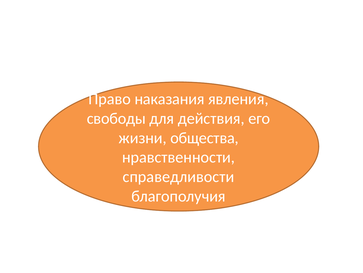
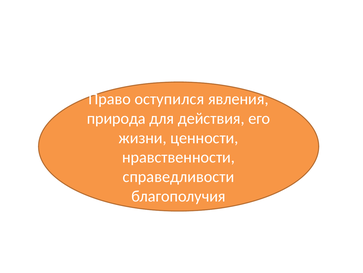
наказания: наказания -> оступился (169, 99)
свободы: свободы -> природа (116, 118)
общества: общества -> ценности (204, 138)
